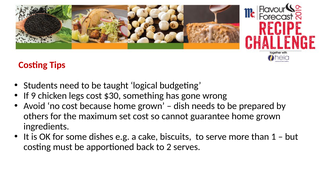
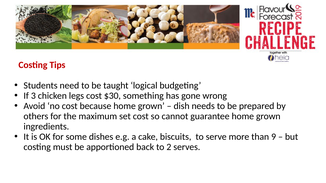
9: 9 -> 3 (33, 96)
1: 1 -> 9 (274, 137)
